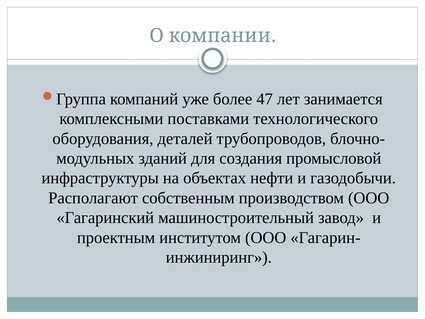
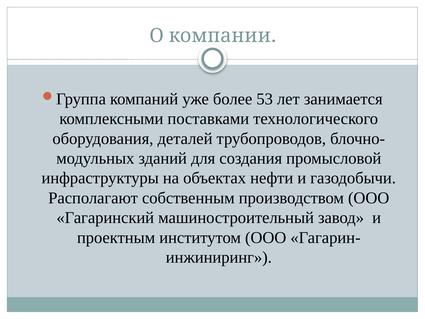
47: 47 -> 53 (265, 99)
